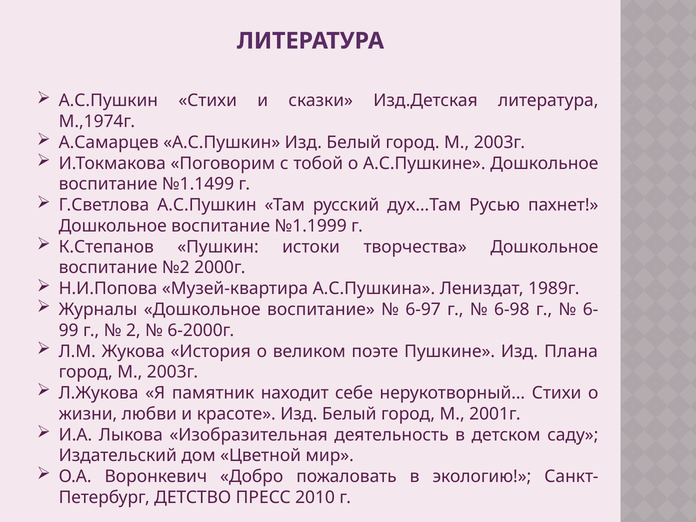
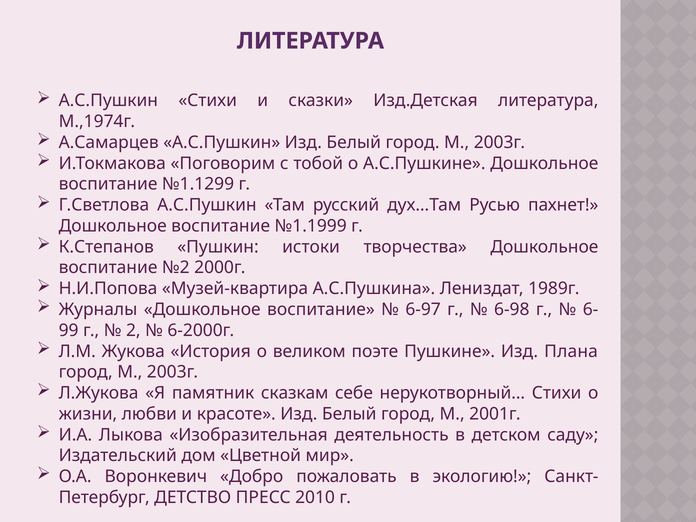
№1.1499: №1.1499 -> №1.1299 (198, 184)
находит: находит -> сказкам (295, 393)
